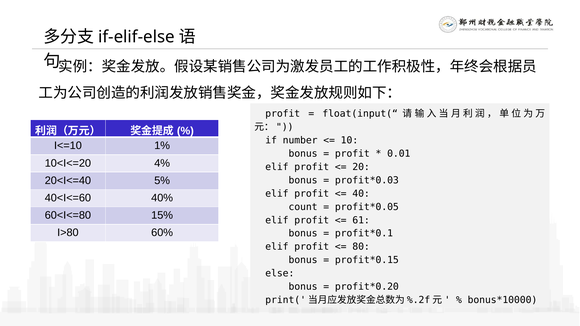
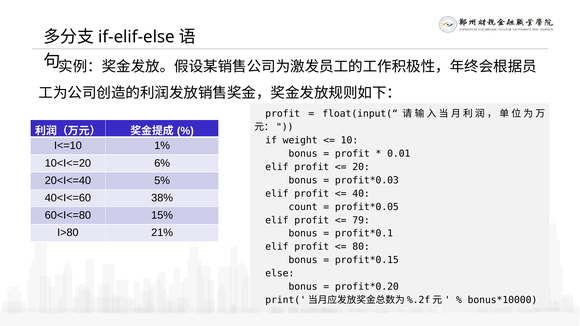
number: number -> weight (300, 140)
4%: 4% -> 6% (162, 163)
40%: 40% -> 38% (162, 198)
61: 61 -> 79 (361, 220)
60%: 60% -> 21% (162, 233)
